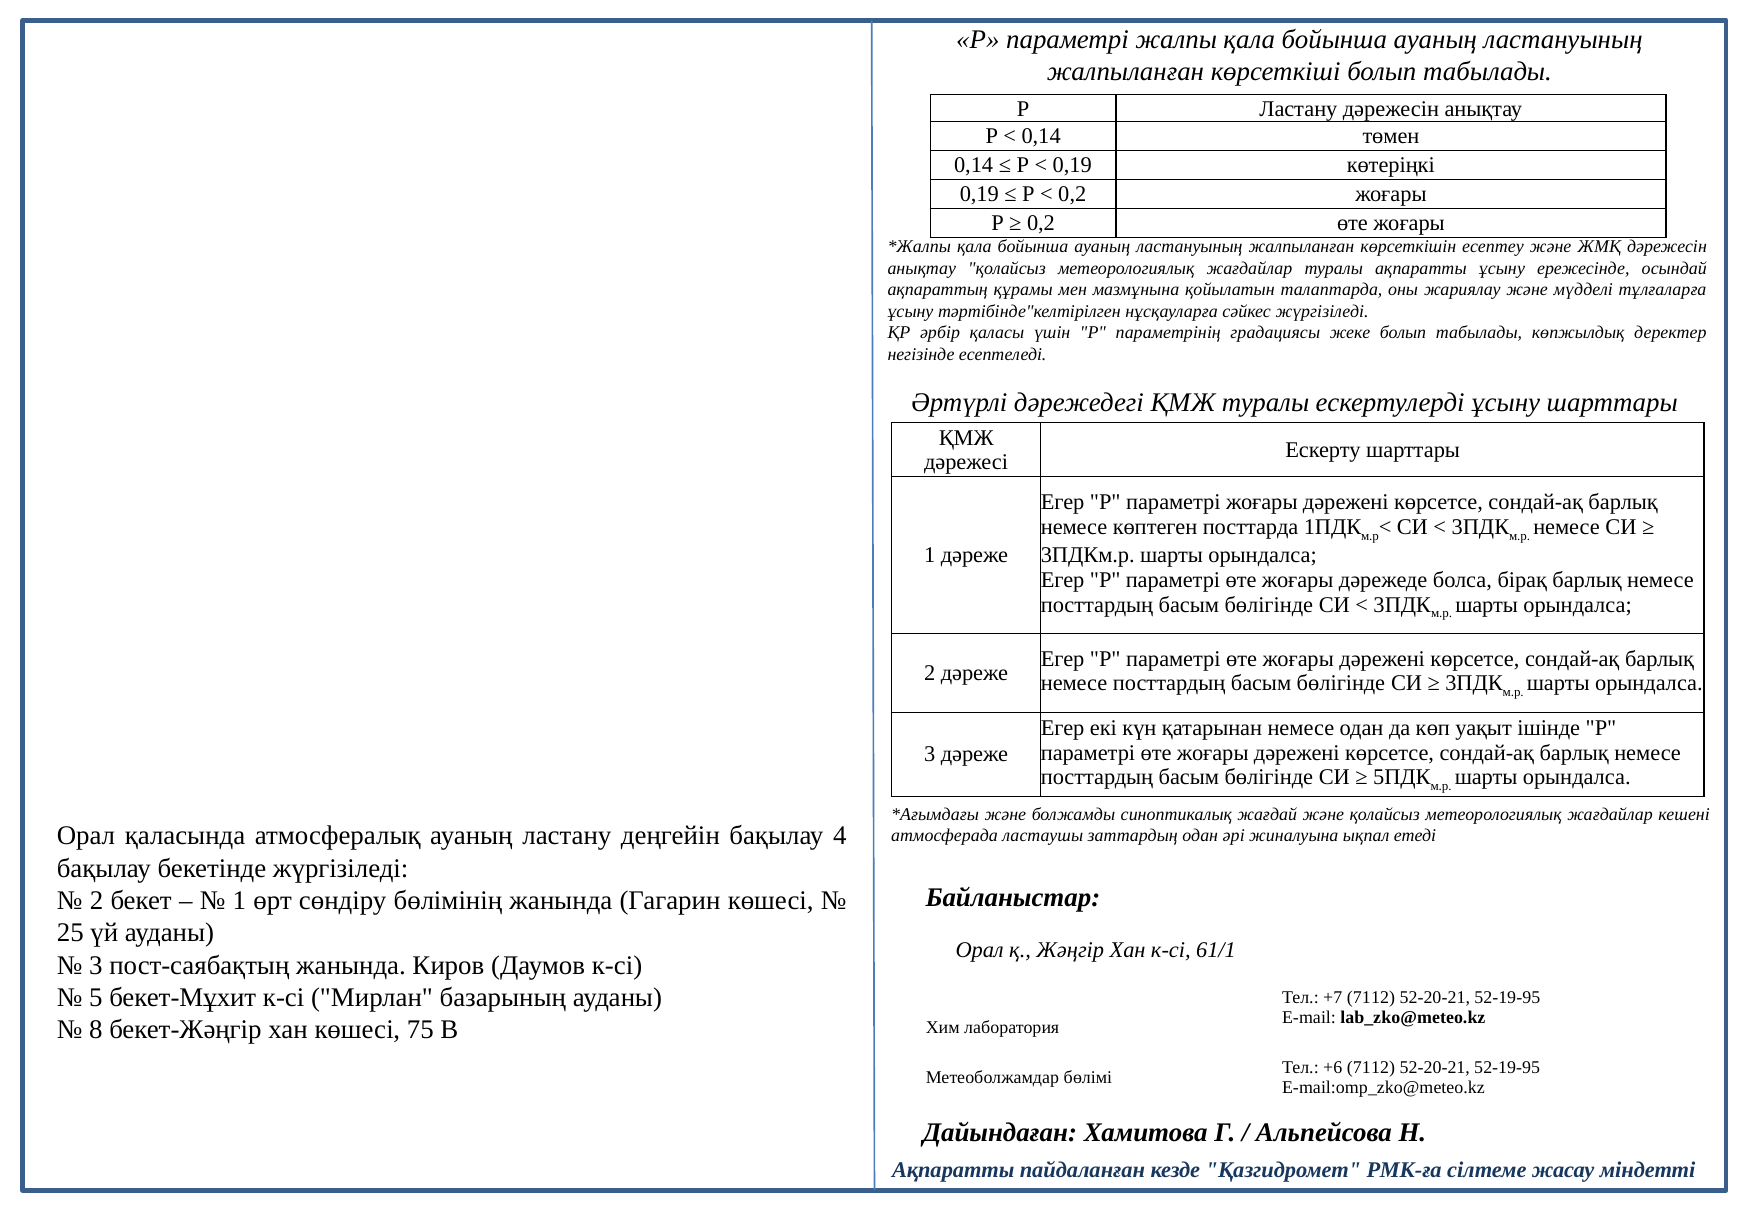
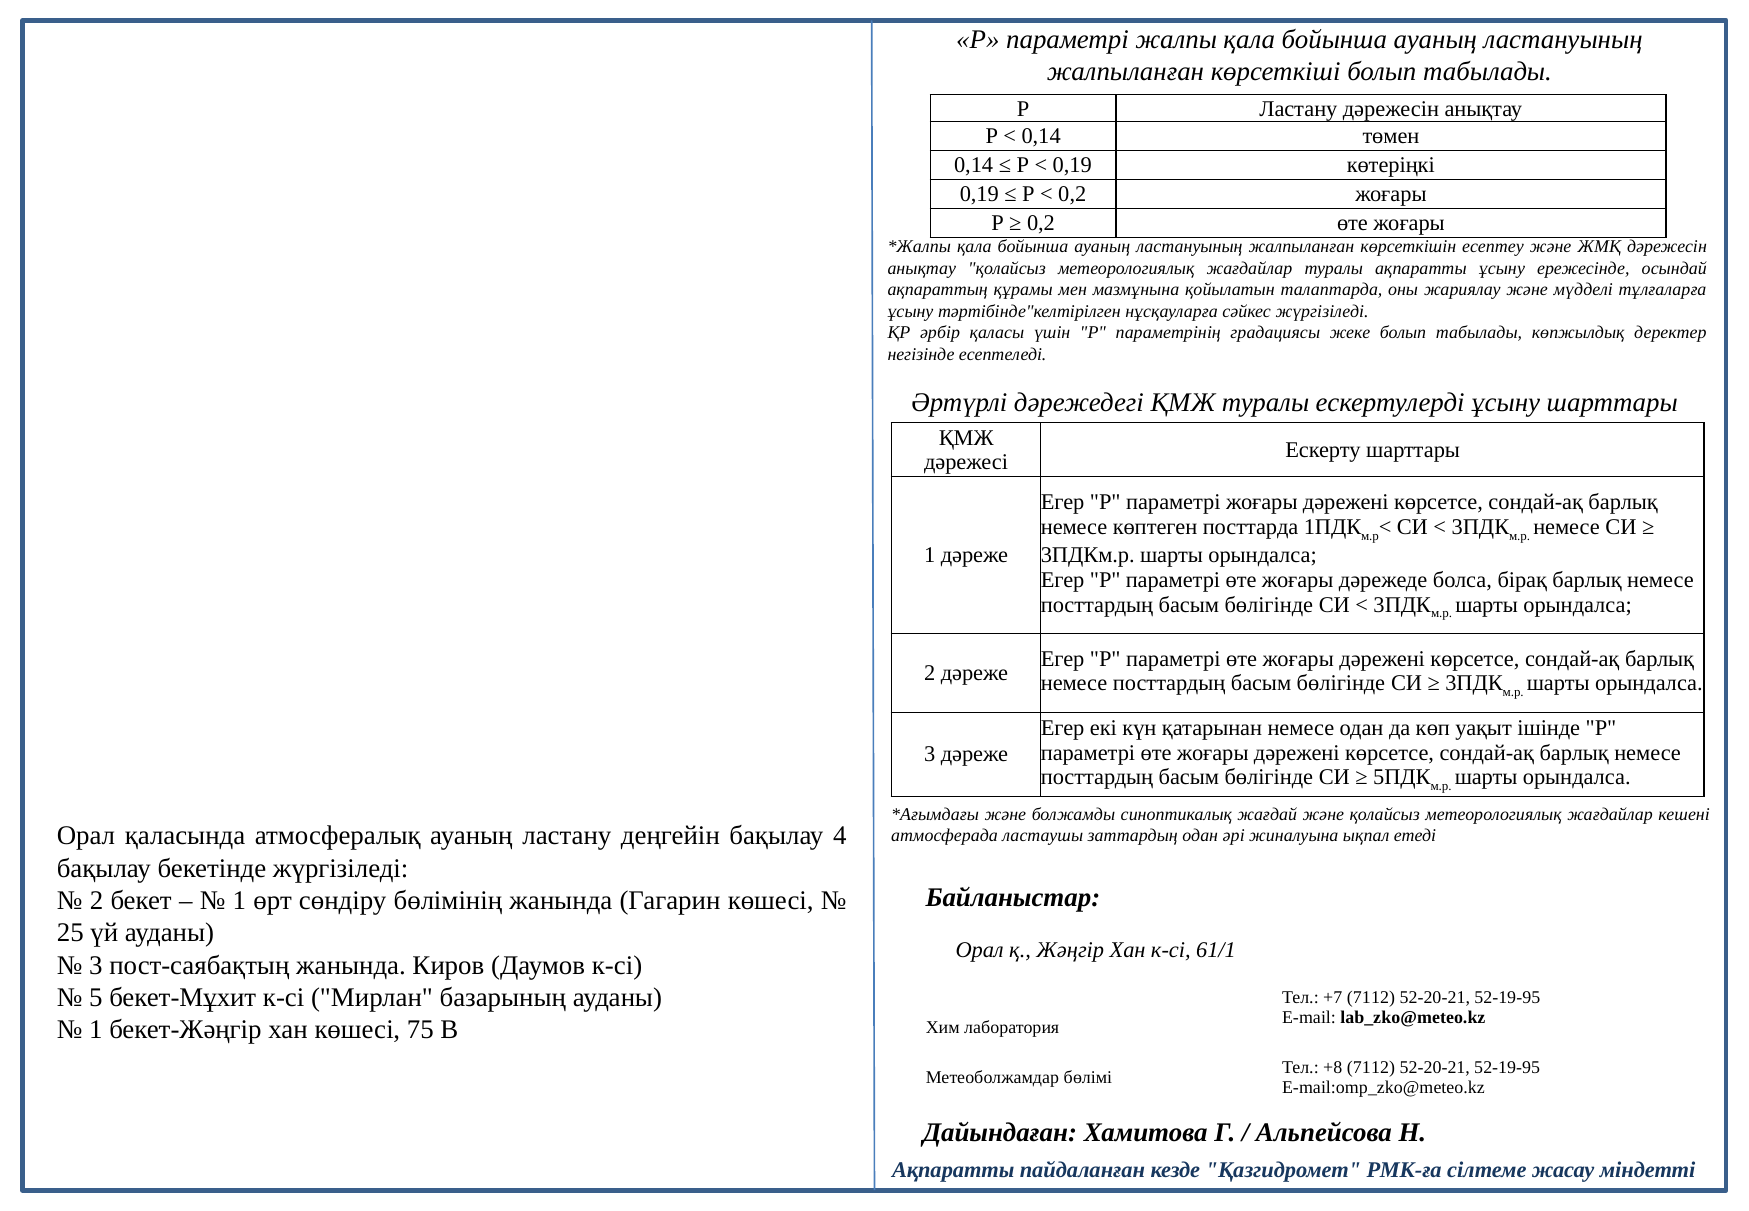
8: 8 -> 1 (96, 1030)
+6: +6 -> +8 (1333, 1067)
